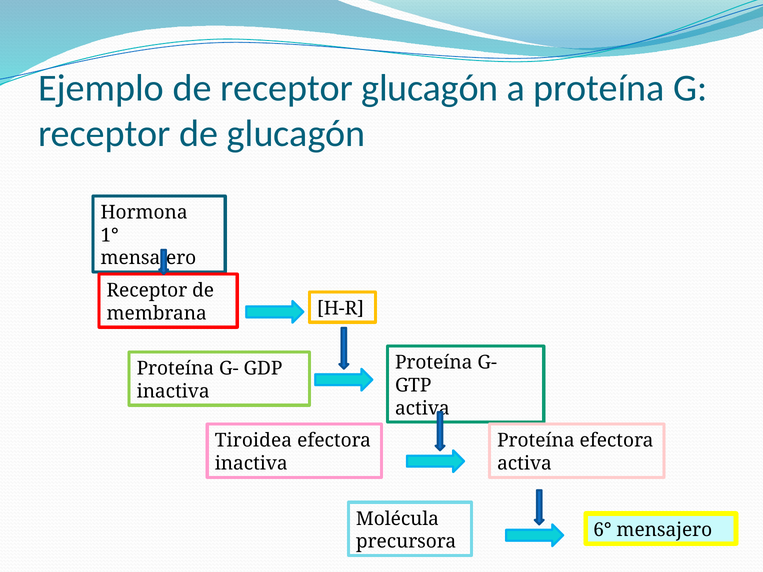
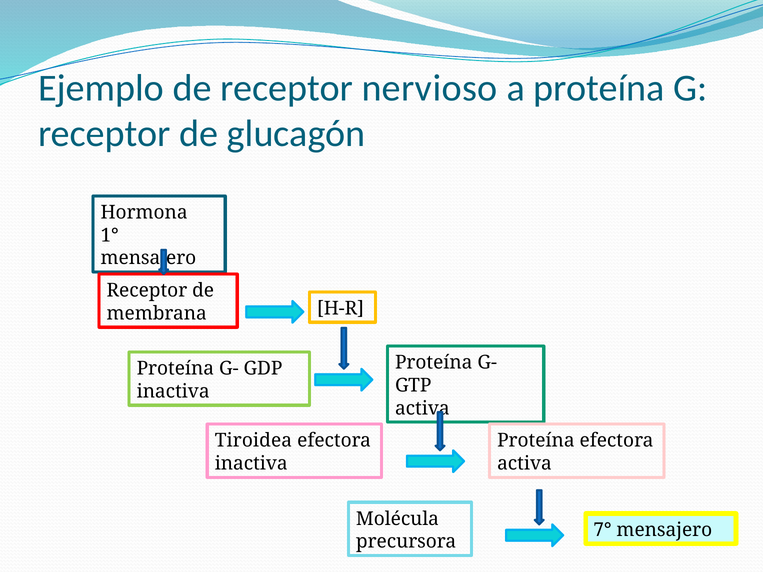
receptor glucagón: glucagón -> nervioso (430, 88)
6°: 6° -> 7° (602, 530)
